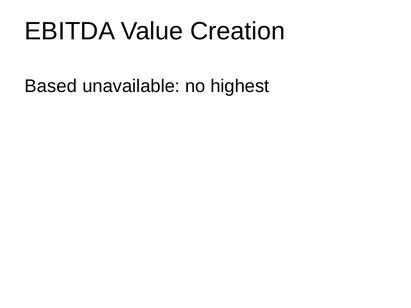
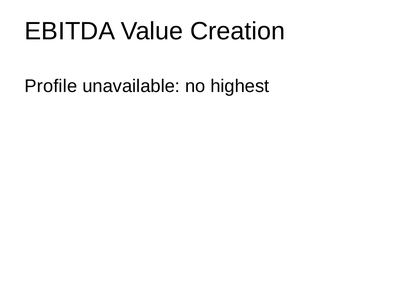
Based: Based -> Profile (51, 86)
